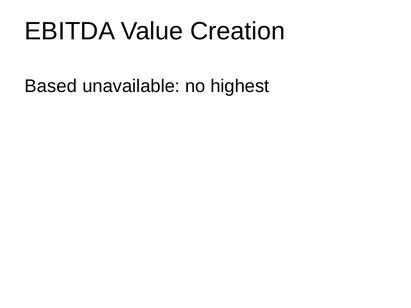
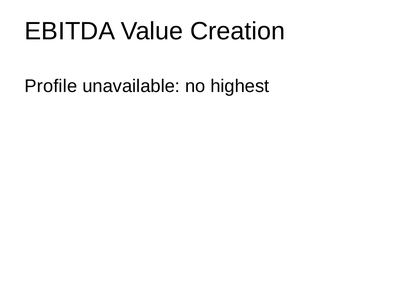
Based: Based -> Profile (51, 86)
